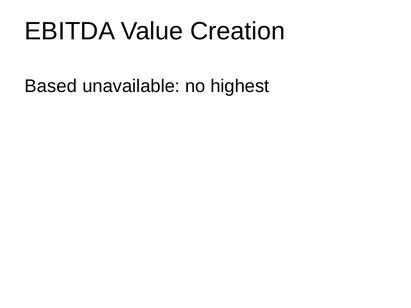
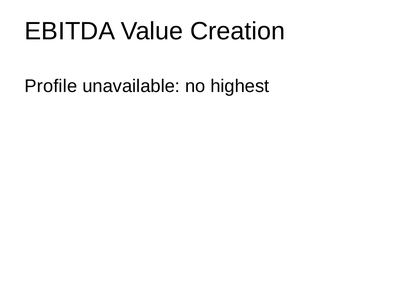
Based: Based -> Profile (51, 86)
